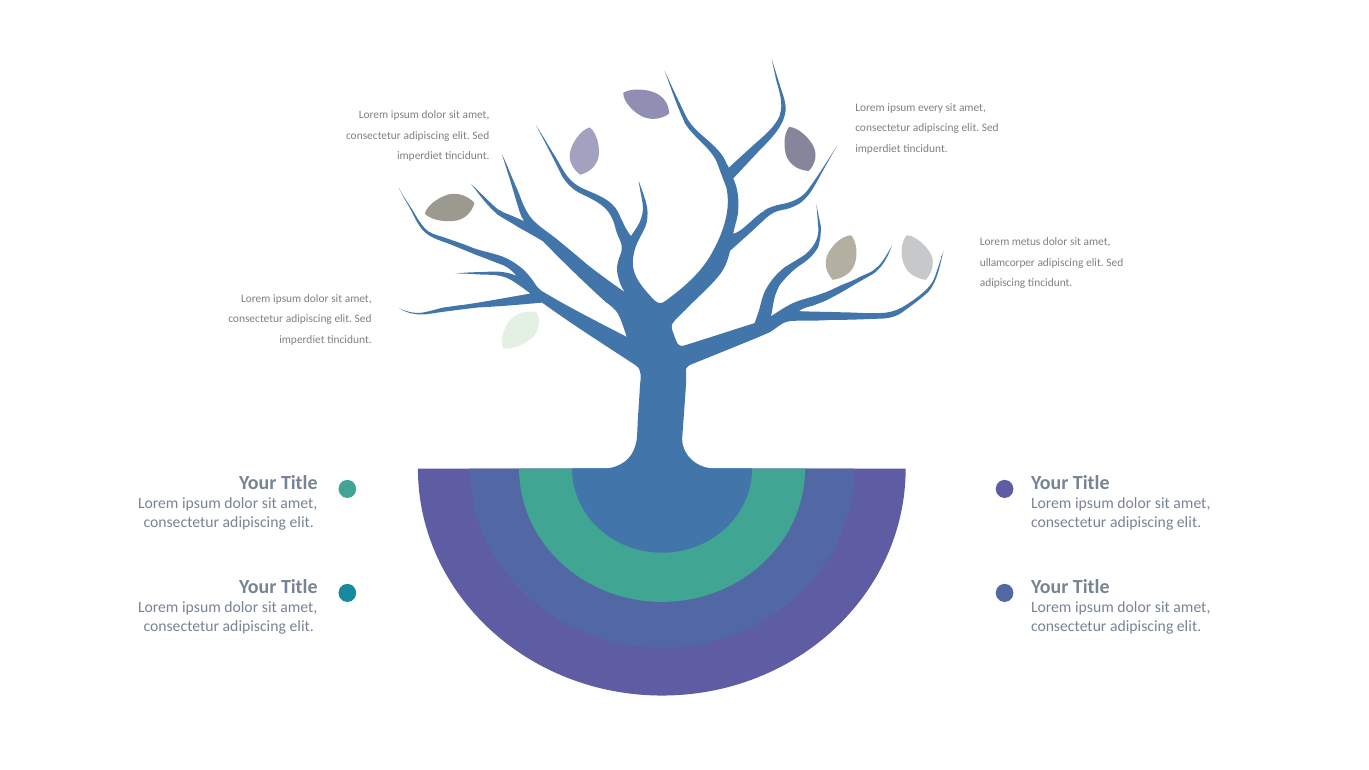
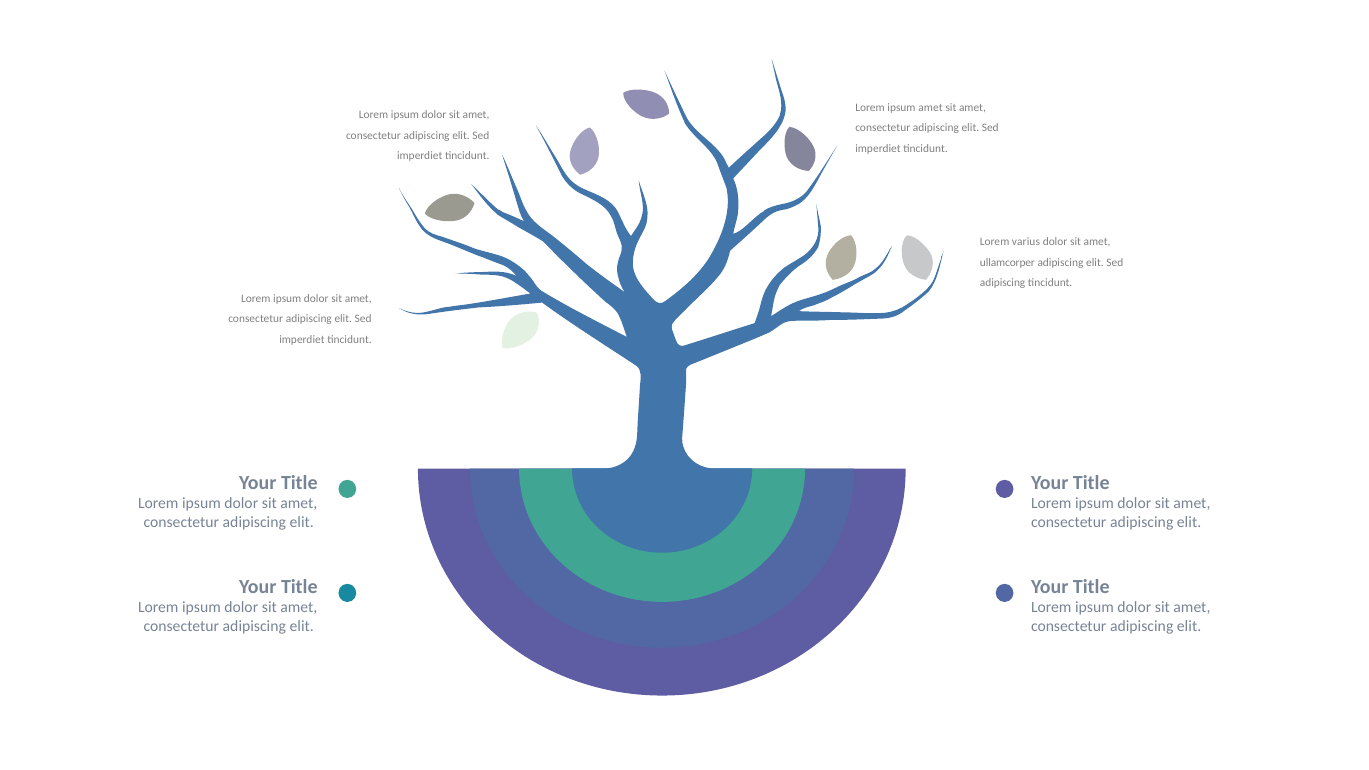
ipsum every: every -> amet (930, 107)
metus: metus -> varius (1026, 242)
